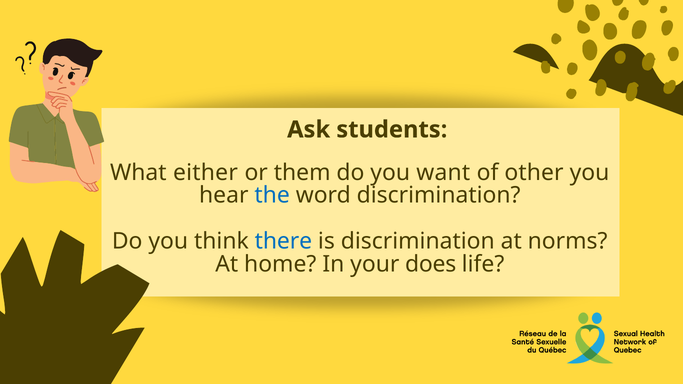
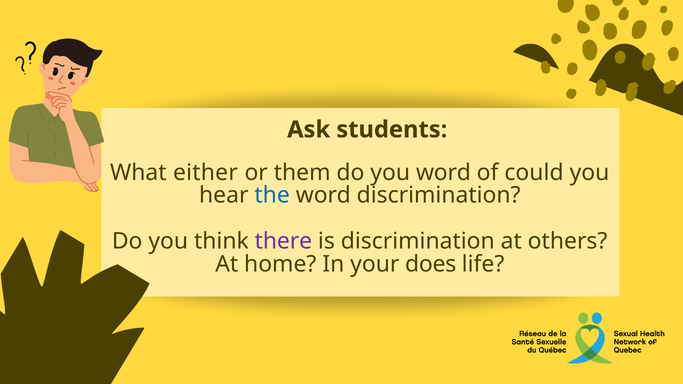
you want: want -> word (443, 173)
other: other -> could (534, 173)
there colour: blue -> purple (283, 241)
norms: norms -> others (568, 241)
